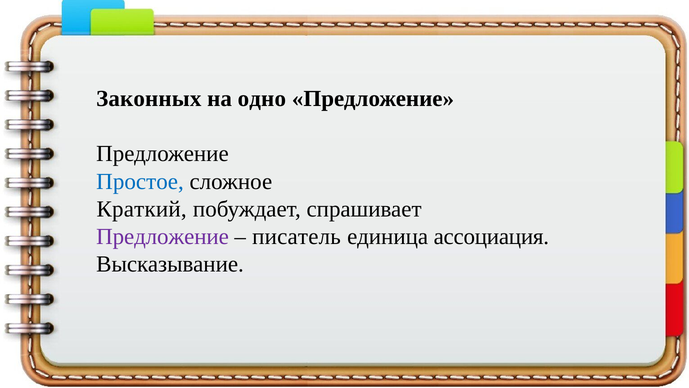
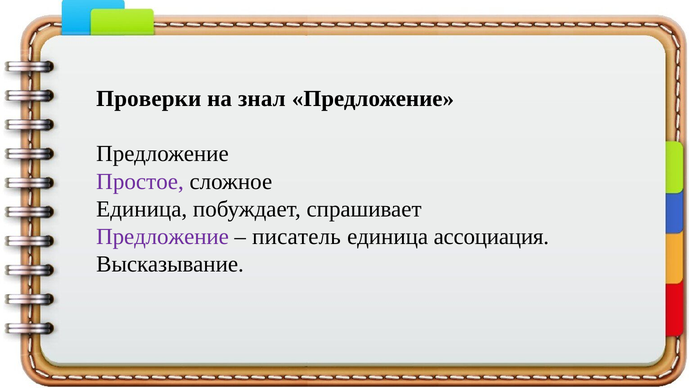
Законных: Законных -> Проверки (149, 99)
одно: одно -> знал (262, 99)
Простое colour: blue -> purple (140, 181)
Краткий: Краткий -> Единица (142, 209)
